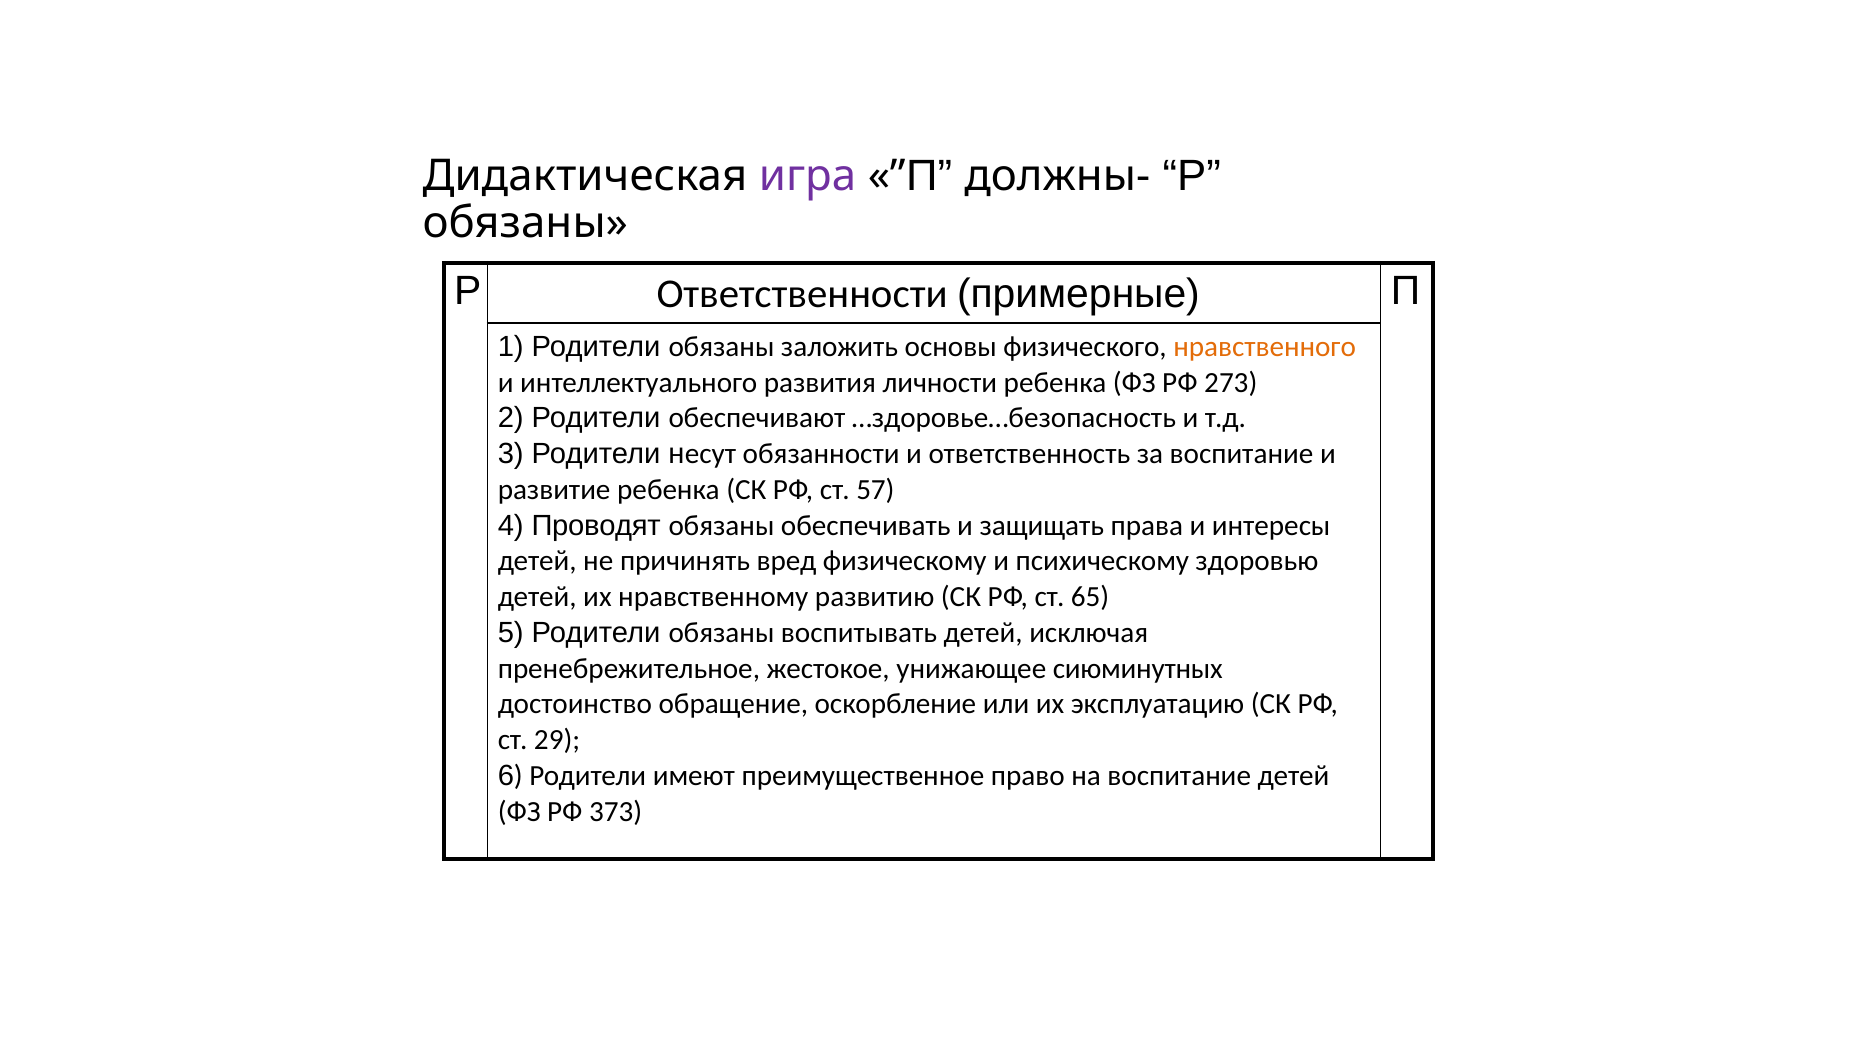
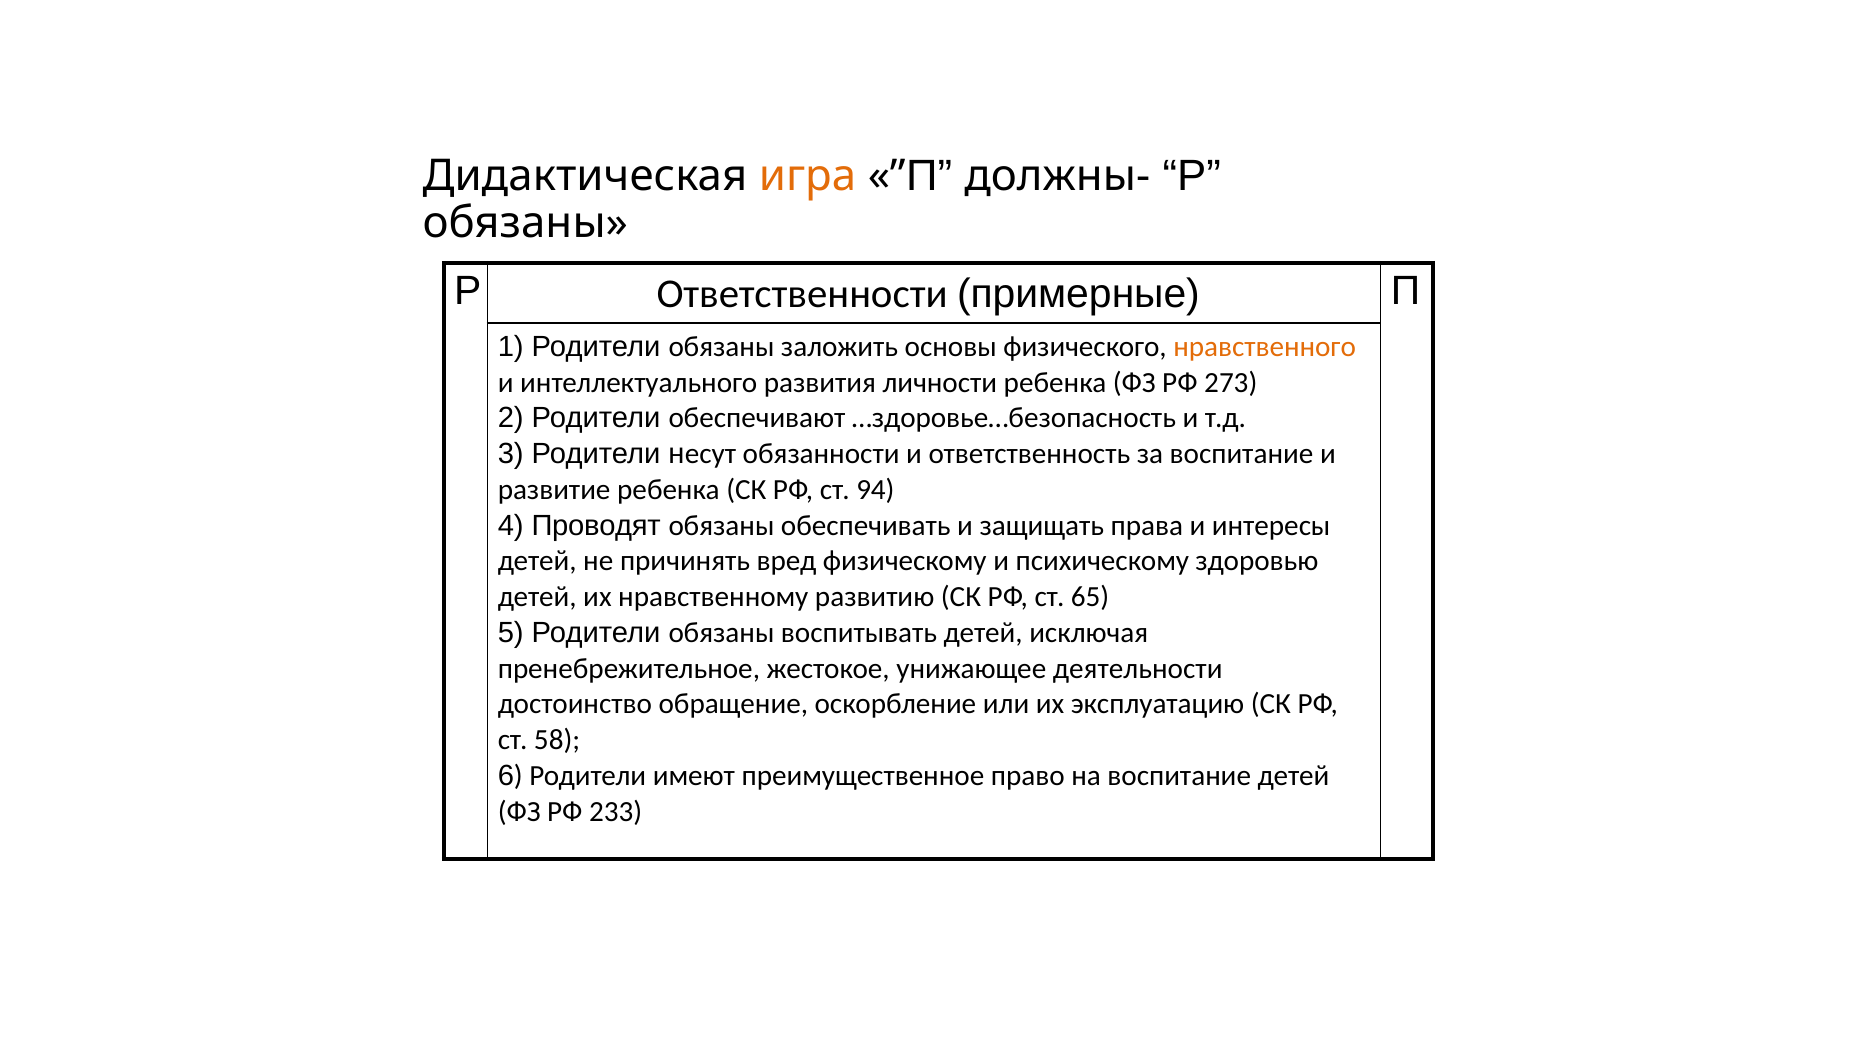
игра colour: purple -> orange (808, 176)
57: 57 -> 94 (875, 490)
сиюминутных: сиюминутных -> деятельности (1138, 668)
29: 29 -> 58 (557, 740)
373: 373 -> 233 (616, 811)
